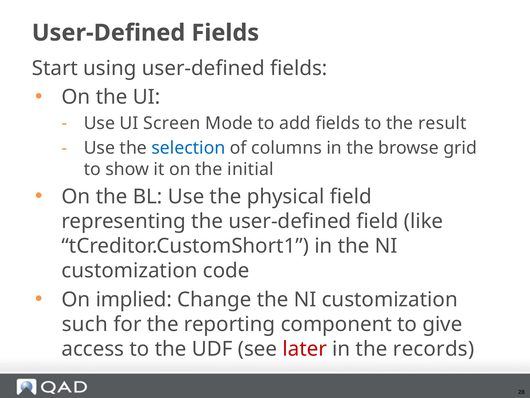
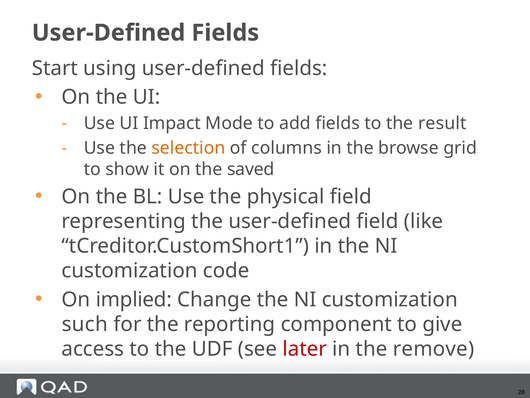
Screen: Screen -> Impact (172, 123)
selection colour: blue -> orange (188, 148)
initial: initial -> saved (251, 169)
records: records -> remove (434, 349)
